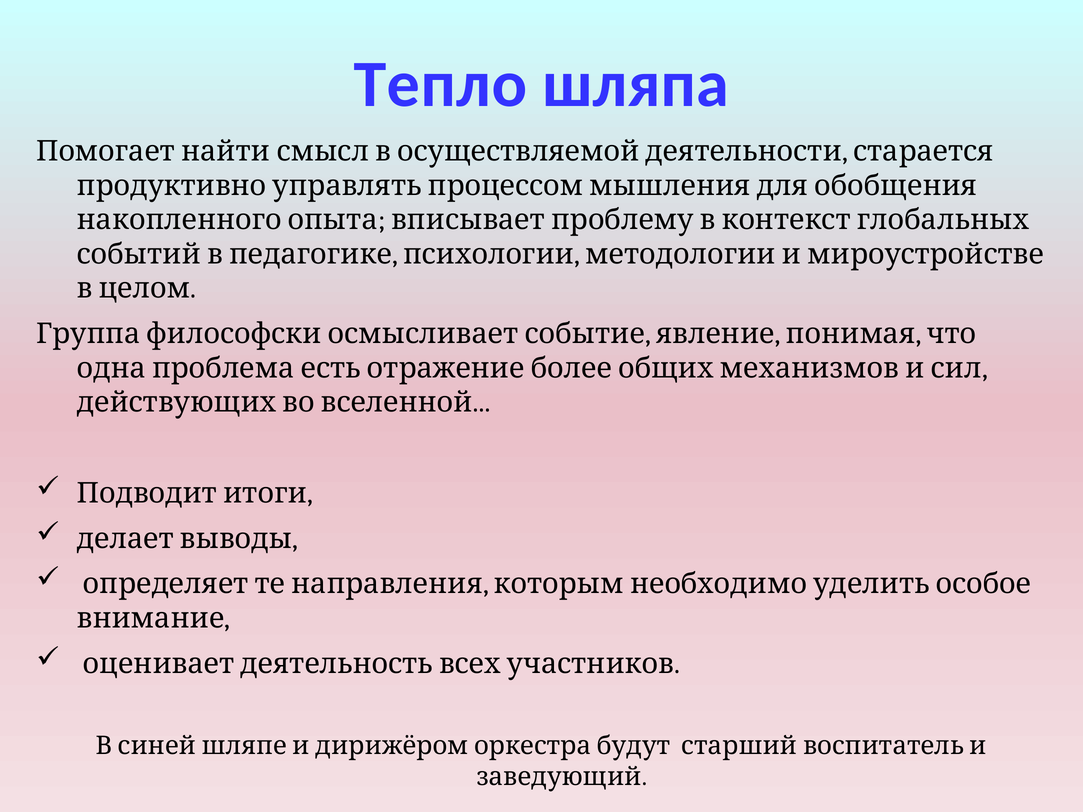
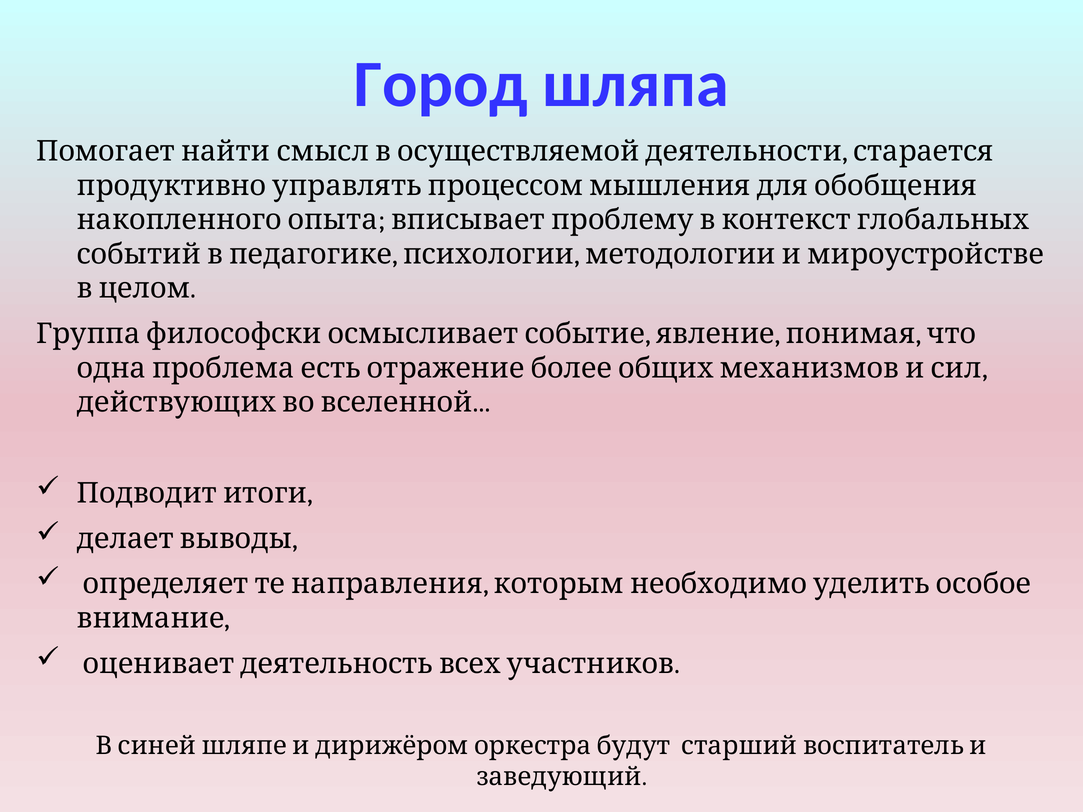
Тепло: Тепло -> Город (441, 84)
